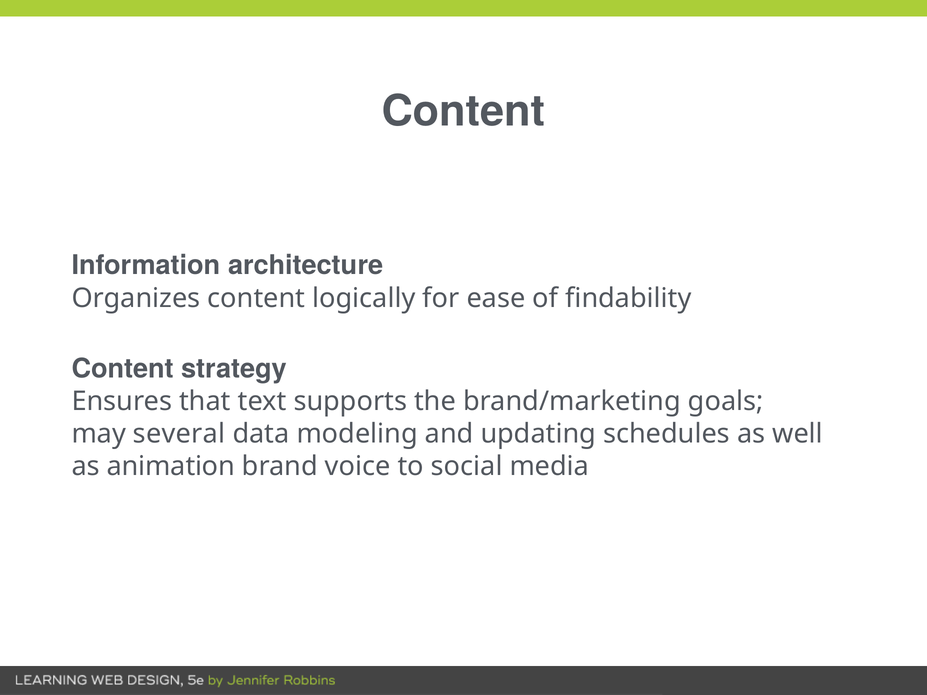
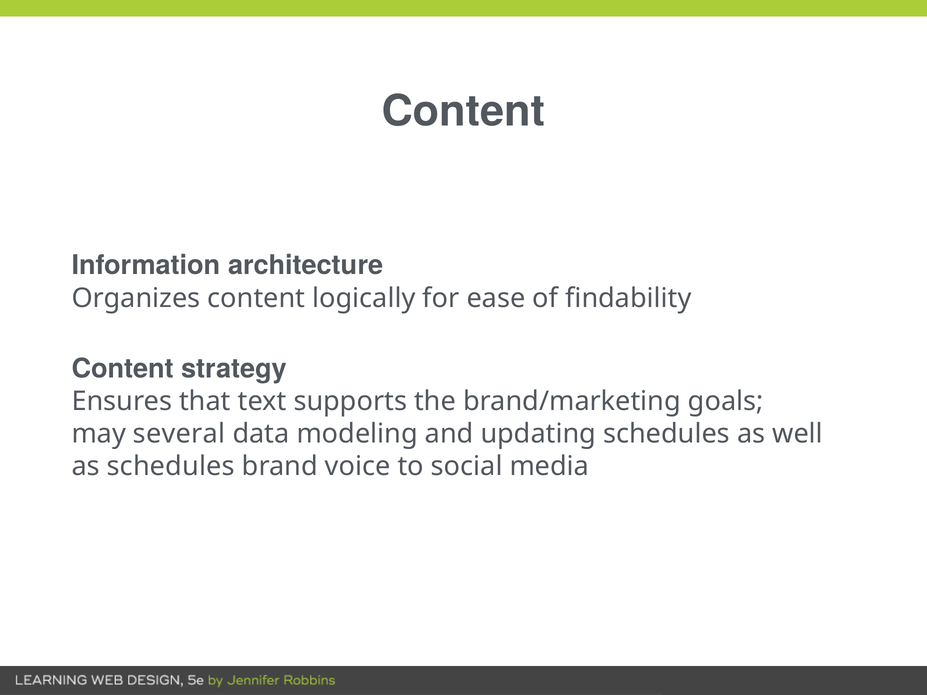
as animation: animation -> schedules (171, 467)
